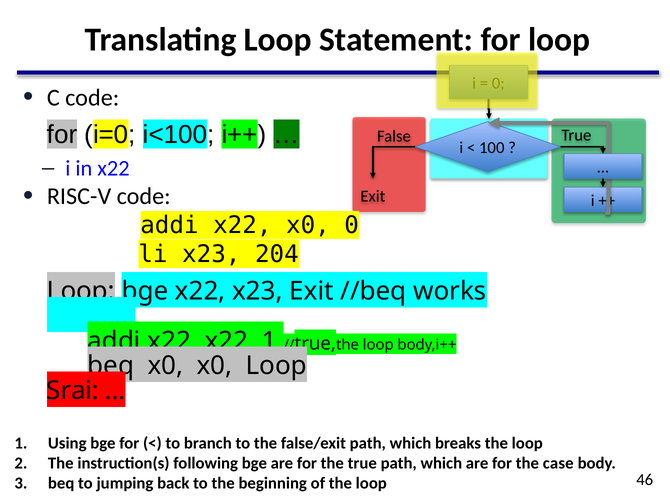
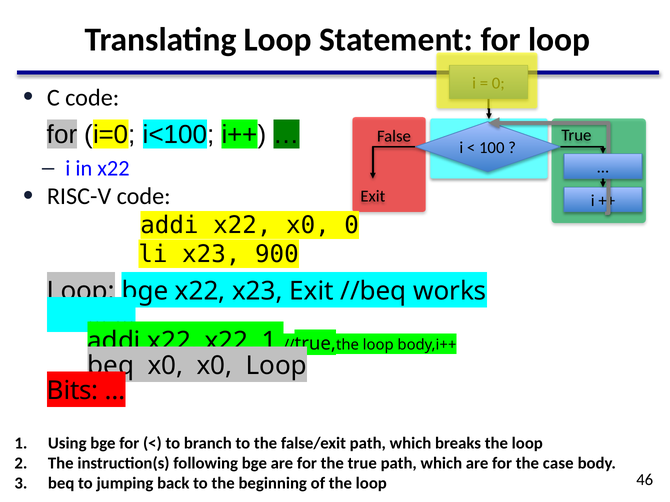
204: 204 -> 900 (277, 254)
Srai: Srai -> Bits (73, 391)
